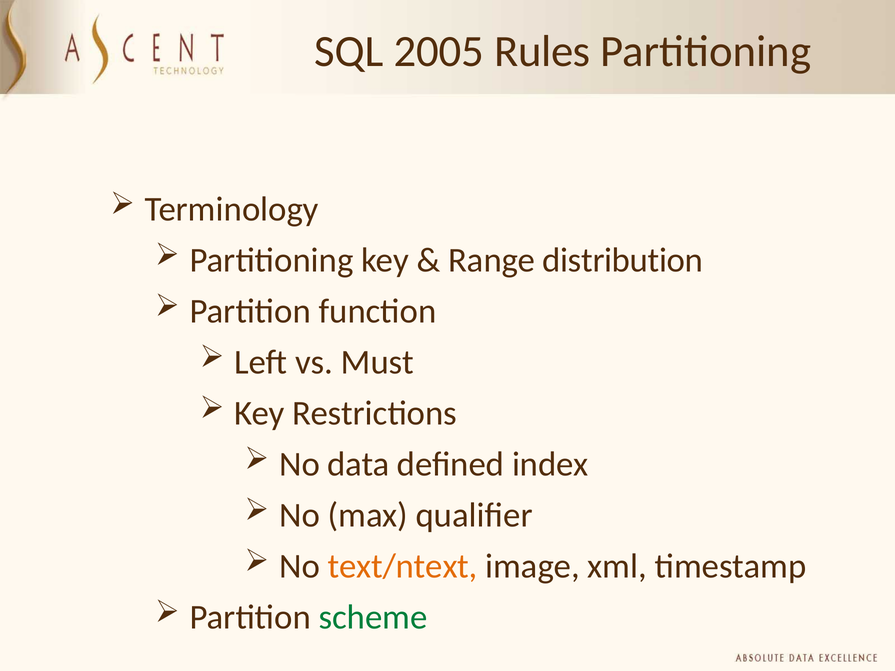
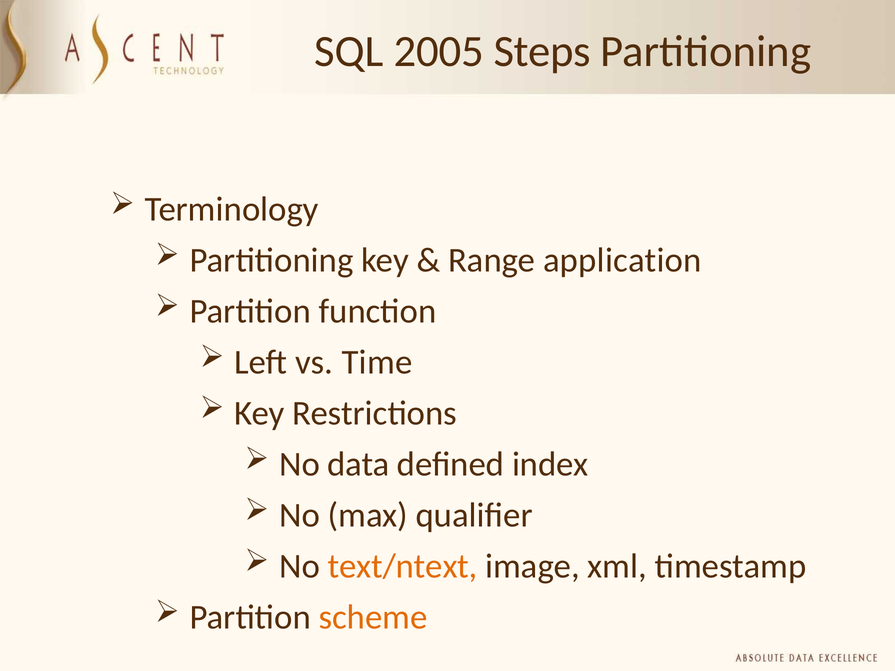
Rules: Rules -> Steps (542, 52)
distribution: distribution -> application (622, 260)
Must: Must -> Time (377, 362)
scheme colour: green -> orange (373, 617)
